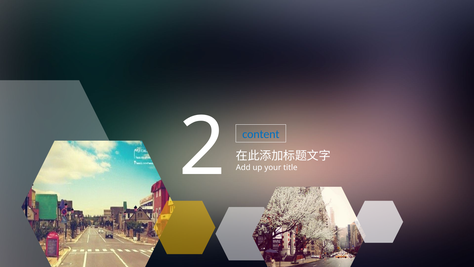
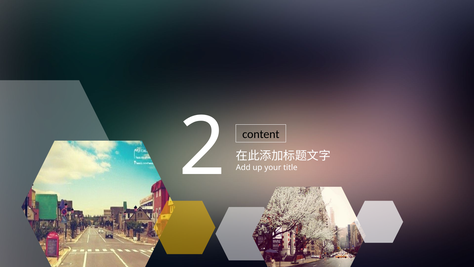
content colour: blue -> black (261, 134)
